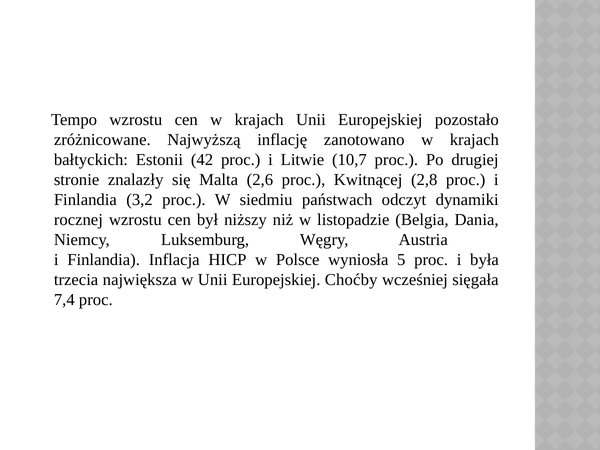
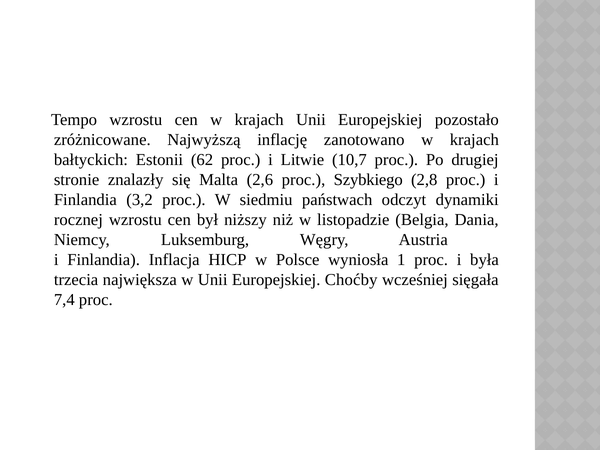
42: 42 -> 62 (202, 160)
Kwitnącej: Kwitnącej -> Szybkiego (368, 180)
5: 5 -> 1 (401, 260)
